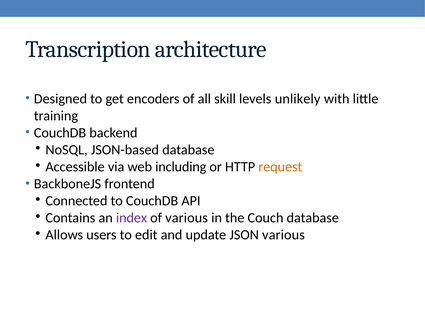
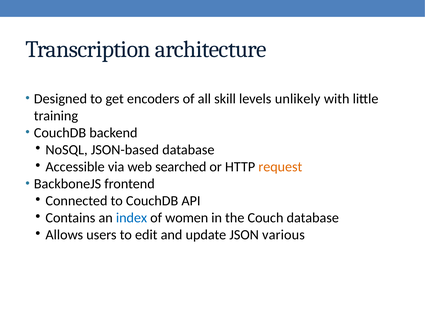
including: including -> searched (181, 167)
index colour: purple -> blue (132, 218)
of various: various -> women (187, 218)
